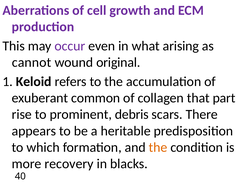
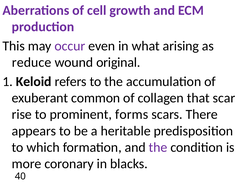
cannot: cannot -> reduce (32, 63)
part: part -> scar (224, 98)
debris: debris -> forms (132, 115)
the colour: orange -> purple (158, 148)
recovery: recovery -> coronary (69, 164)
